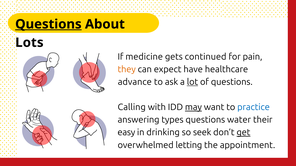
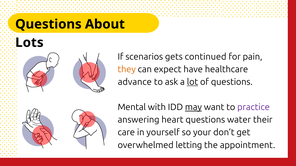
Questions underline: present -> none (48, 24)
medicine: medicine -> scenarios (144, 57)
Calling: Calling -> Mental (132, 107)
practice colour: blue -> purple (254, 107)
types: types -> heart (172, 120)
easy: easy -> care (126, 133)
drinking: drinking -> yourself (163, 133)
seek: seek -> your (202, 133)
get underline: present -> none (243, 133)
